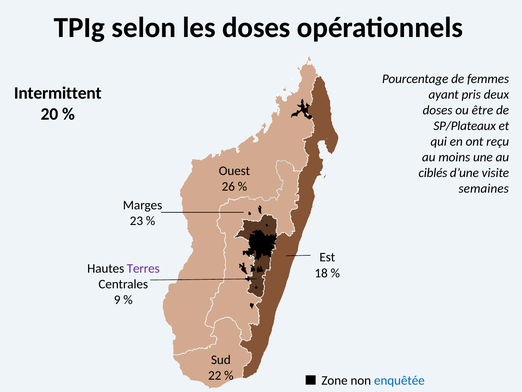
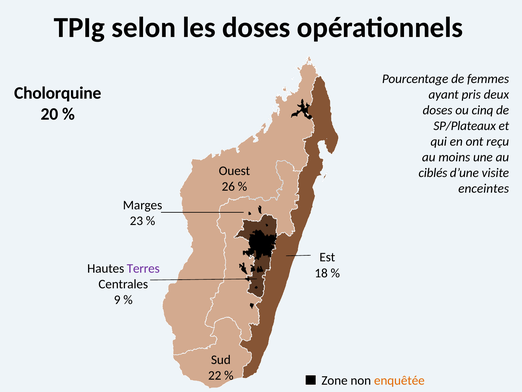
Intermittent: Intermittent -> Cholorquine (58, 93)
être: être -> cinq (483, 110)
semaines: semaines -> enceintes (484, 188)
enquêtée colour: blue -> orange (399, 380)
